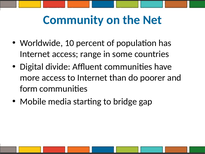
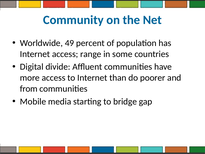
10: 10 -> 49 (69, 43)
form: form -> from (29, 89)
